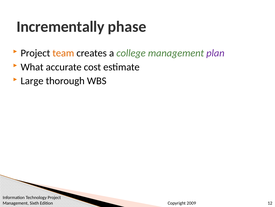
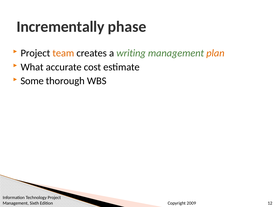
college: college -> writing (131, 53)
plan colour: purple -> orange (215, 53)
Large: Large -> Some (32, 81)
